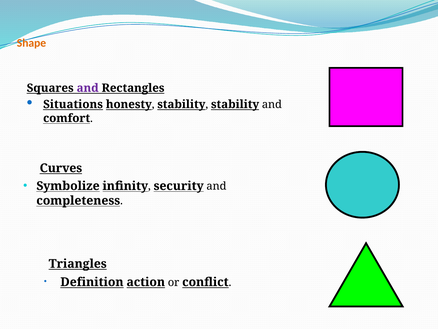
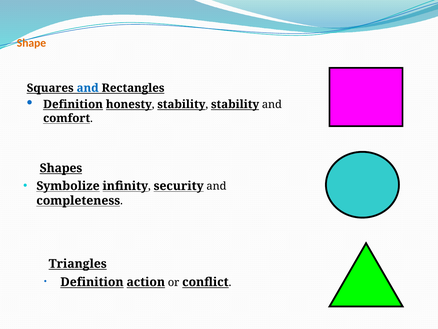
and colour: purple -> blue (88, 88)
Situations: Situations -> Definition (73, 104)
Curves: Curves -> Shapes (61, 168)
